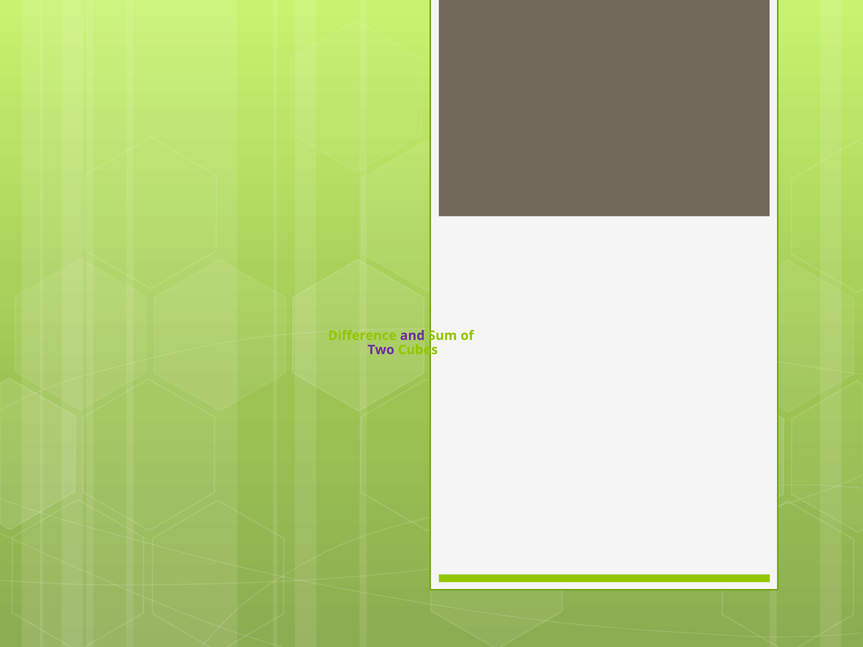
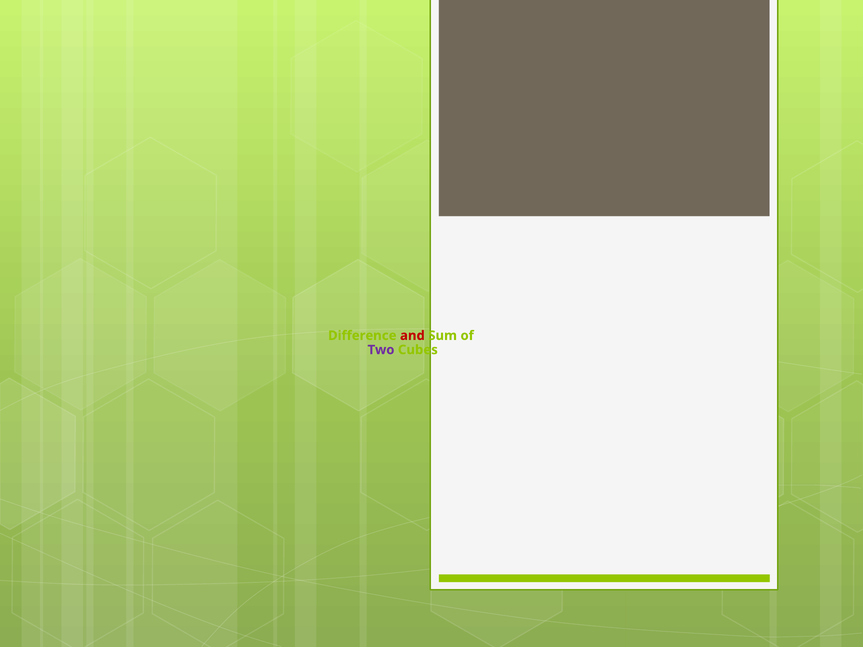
and colour: purple -> red (412, 336)
